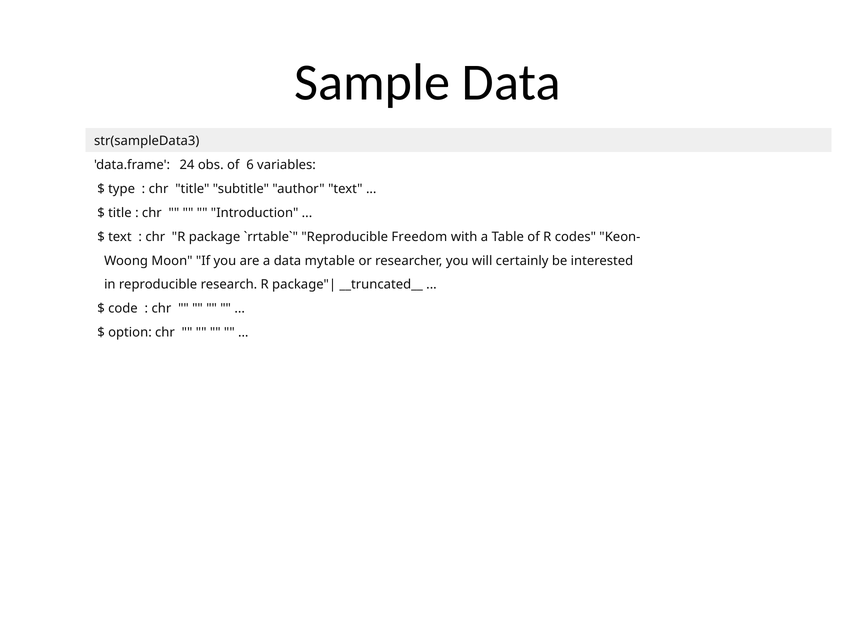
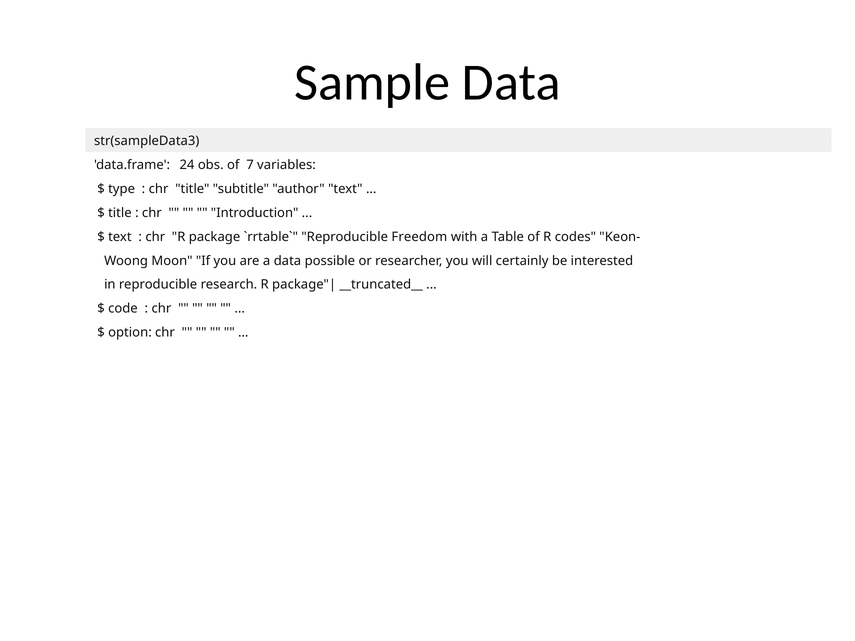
6: 6 -> 7 (250, 165)
mytable: mytable -> possible (330, 261)
